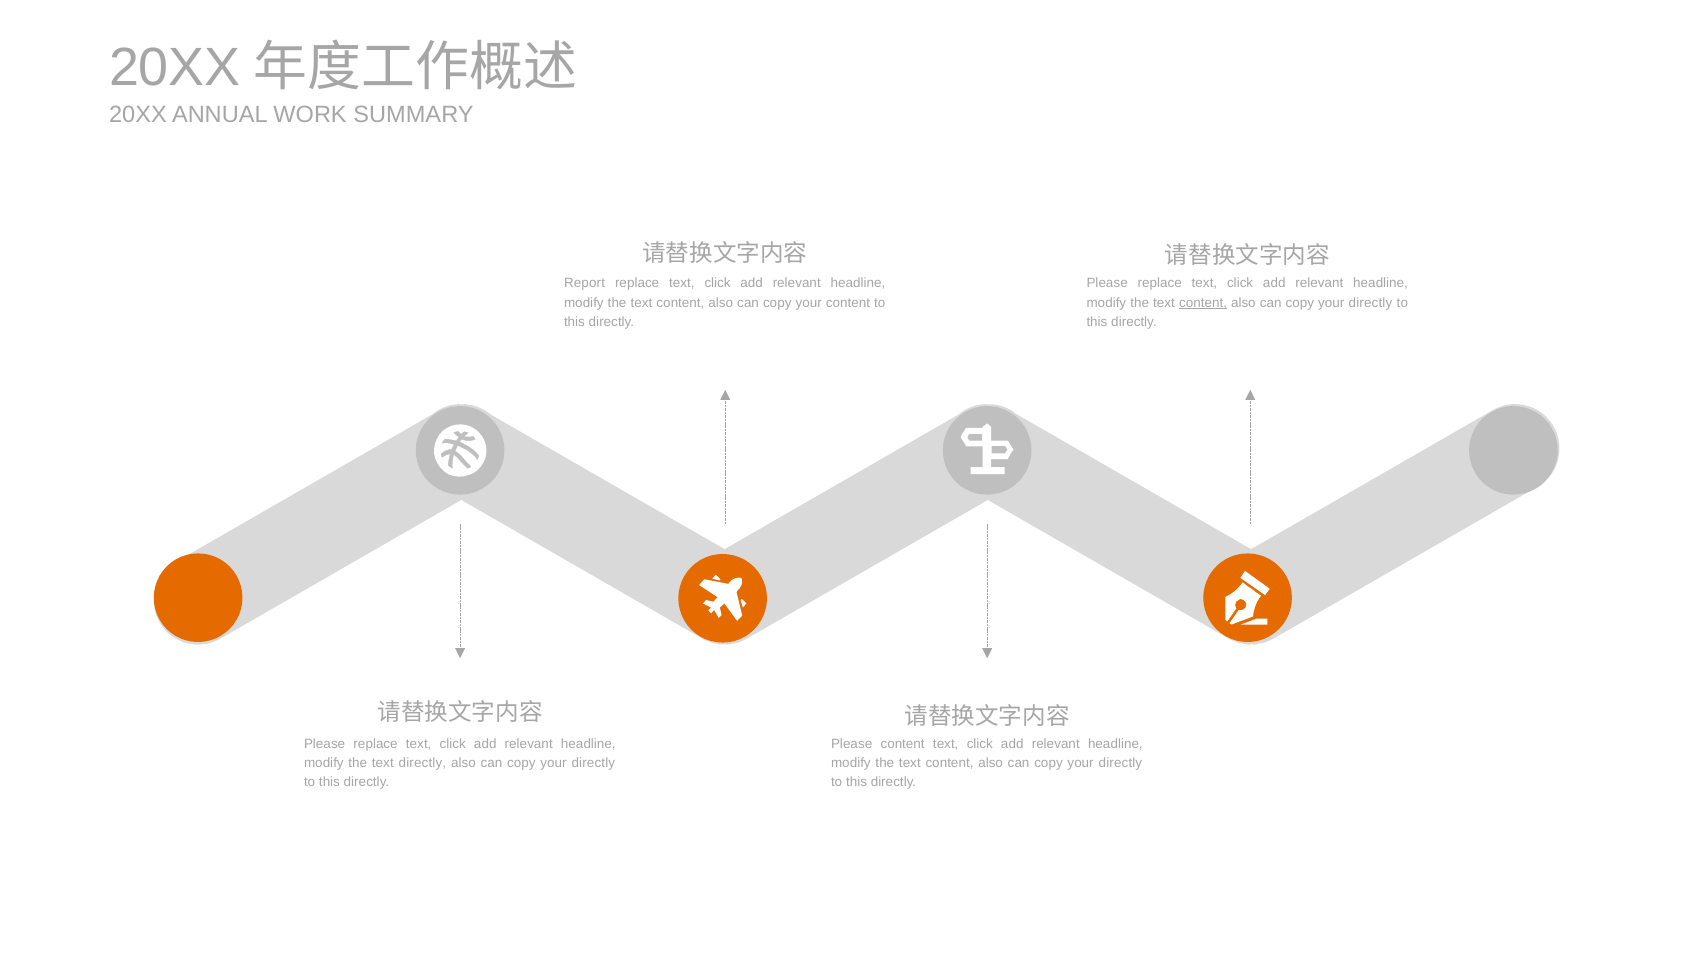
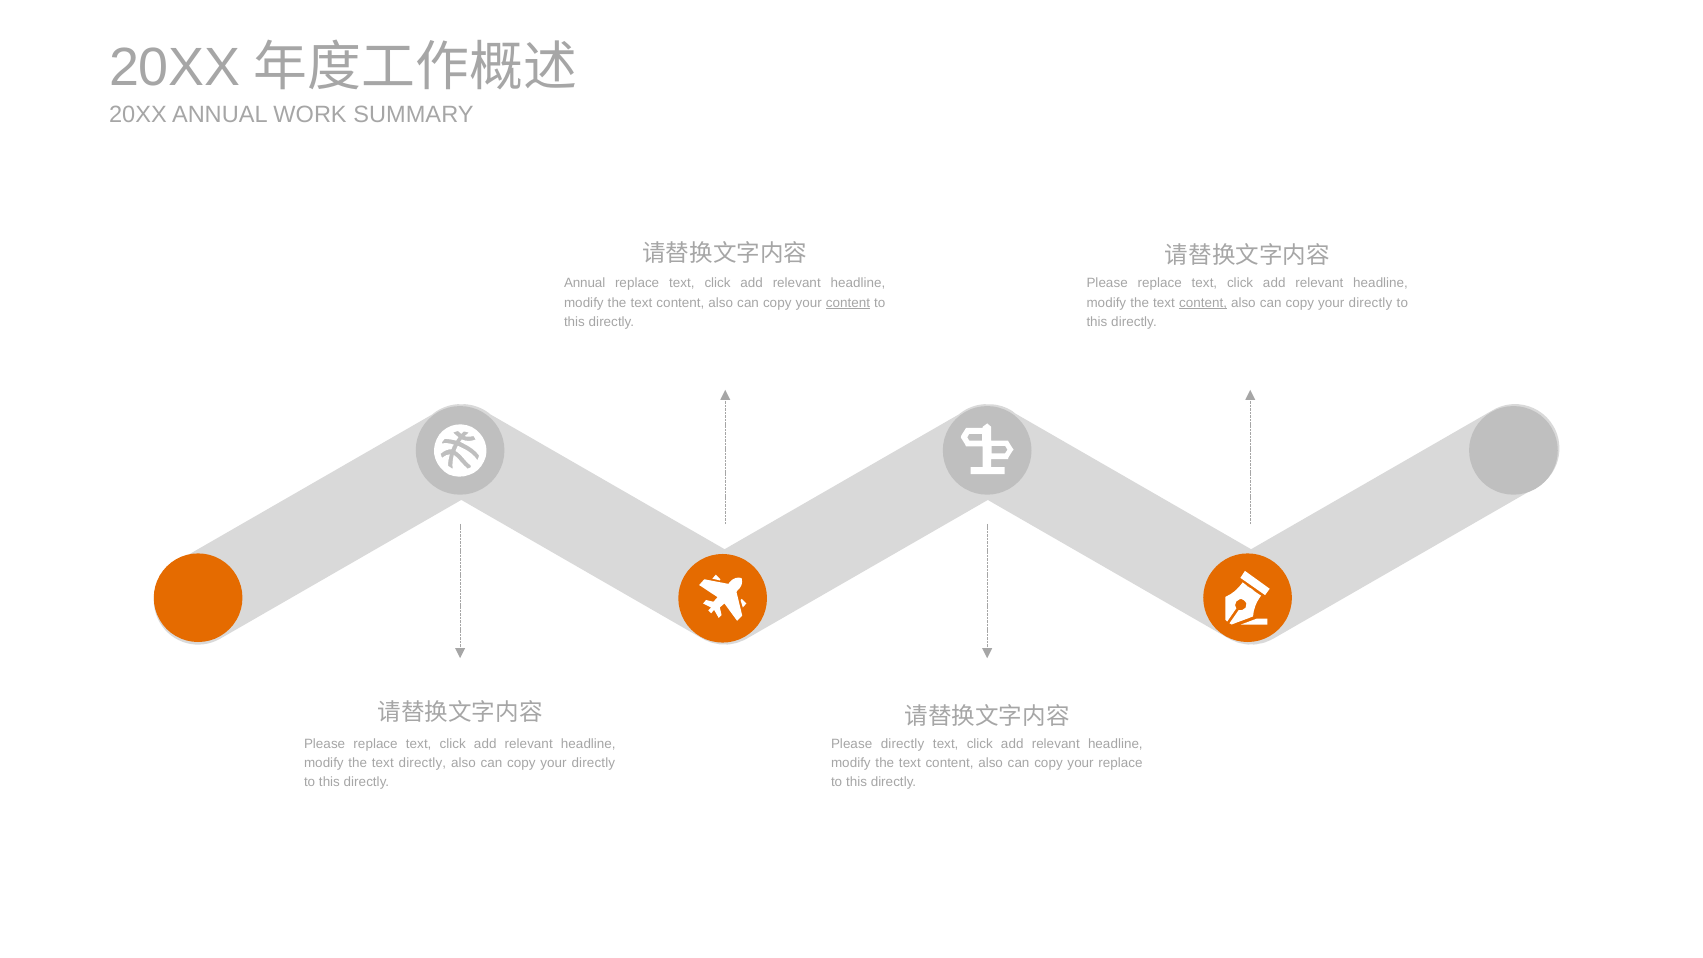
Report: Report -> Annual (585, 283)
content underline: none -> present (848, 303)
Please content: content -> directly (903, 744)
directly: directly -> replace (1121, 763)
